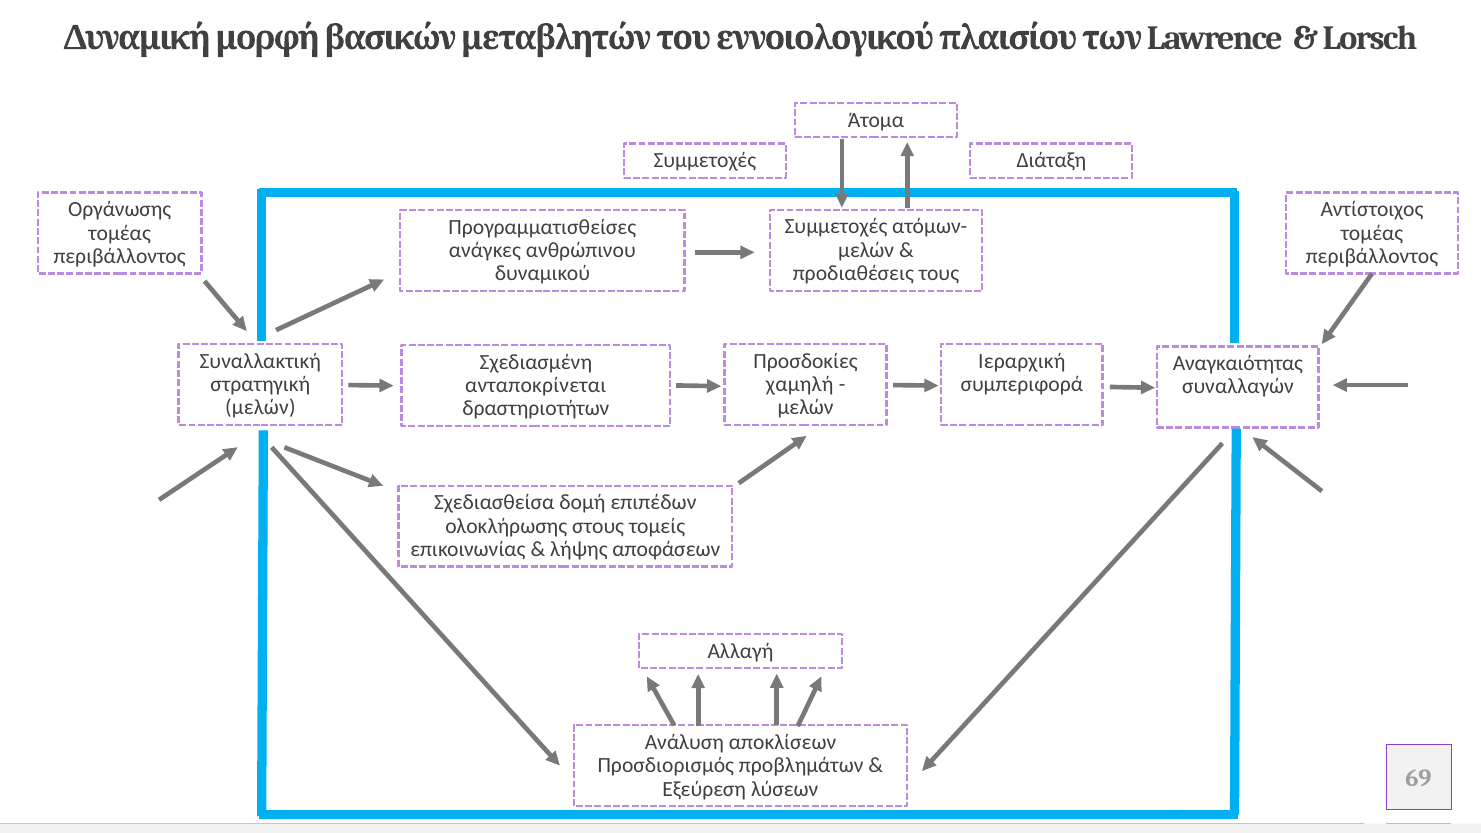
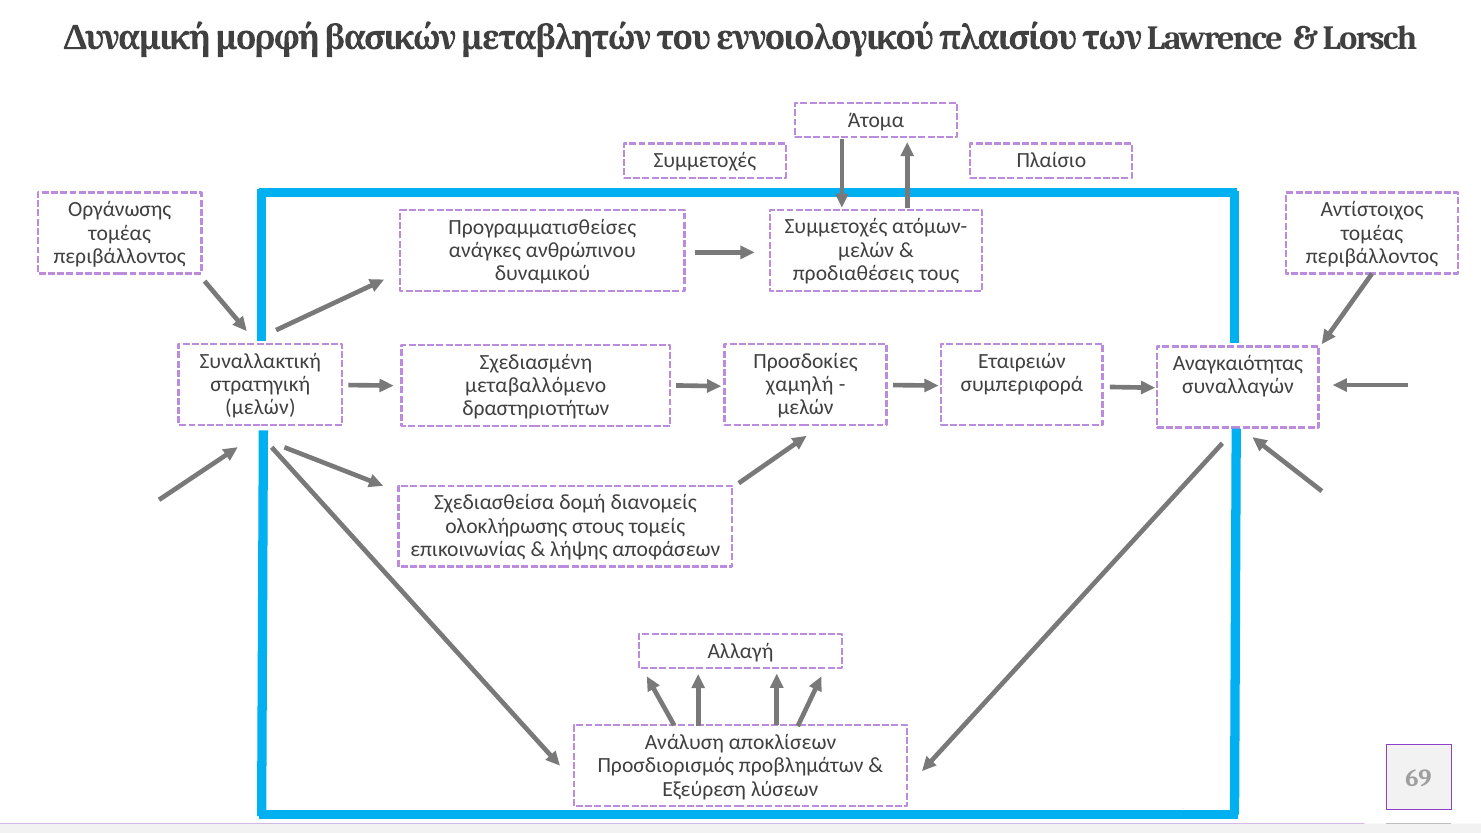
Διάταξη: Διάταξη -> Πλαίσιο (1051, 161)
Ιεραρχική: Ιεραρχική -> Εταιρειών (1022, 361)
ανταποκρίνεται: ανταποκρίνεται -> μεταβαλλόμενο (536, 385)
επιπέδων: επιπέδων -> διανομείς (654, 503)
